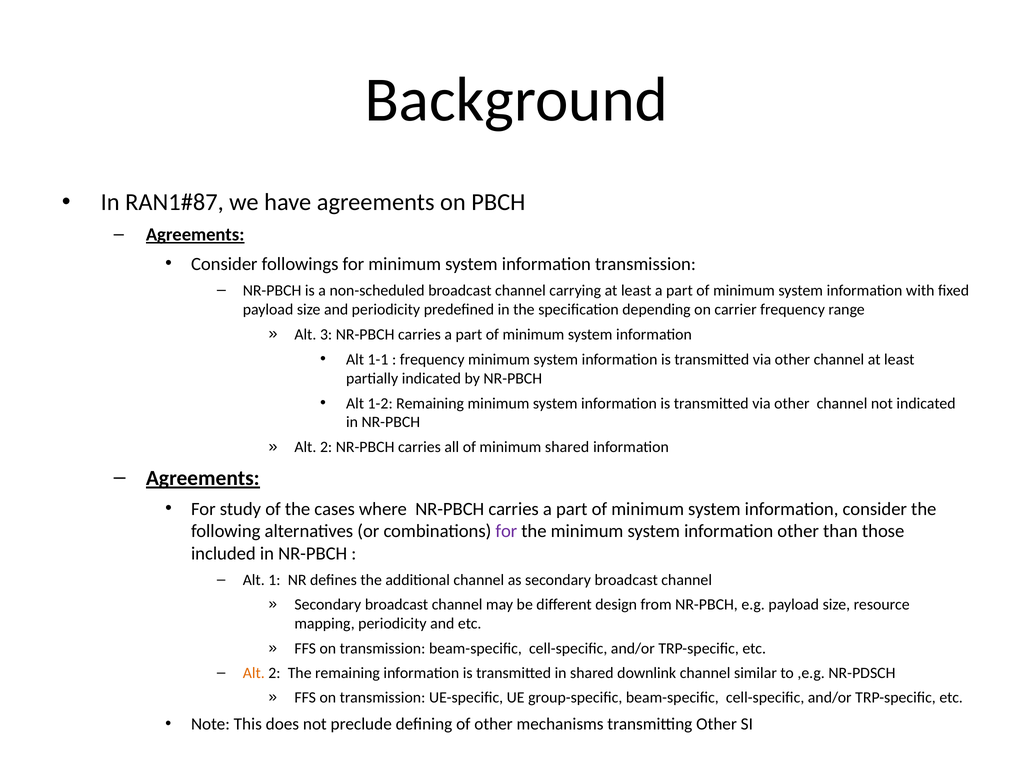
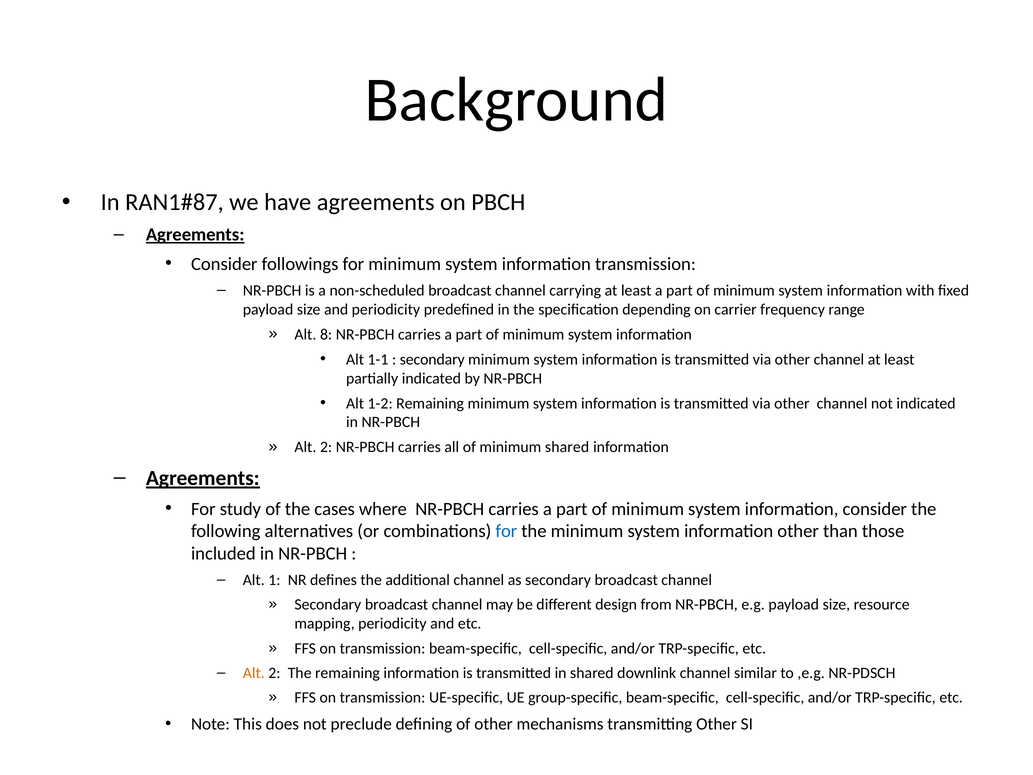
3: 3 -> 8 (326, 334)
frequency: frequency -> secondary (432, 359)
for colour: purple -> blue (506, 531)
